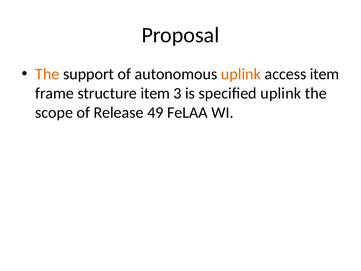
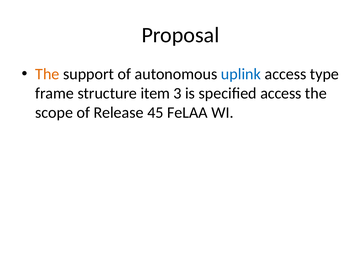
uplink colour: orange -> blue (241, 74)
access item: item -> type (324, 74)
specified uplink: uplink -> access (281, 93)
49: 49 -> 45 (155, 113)
